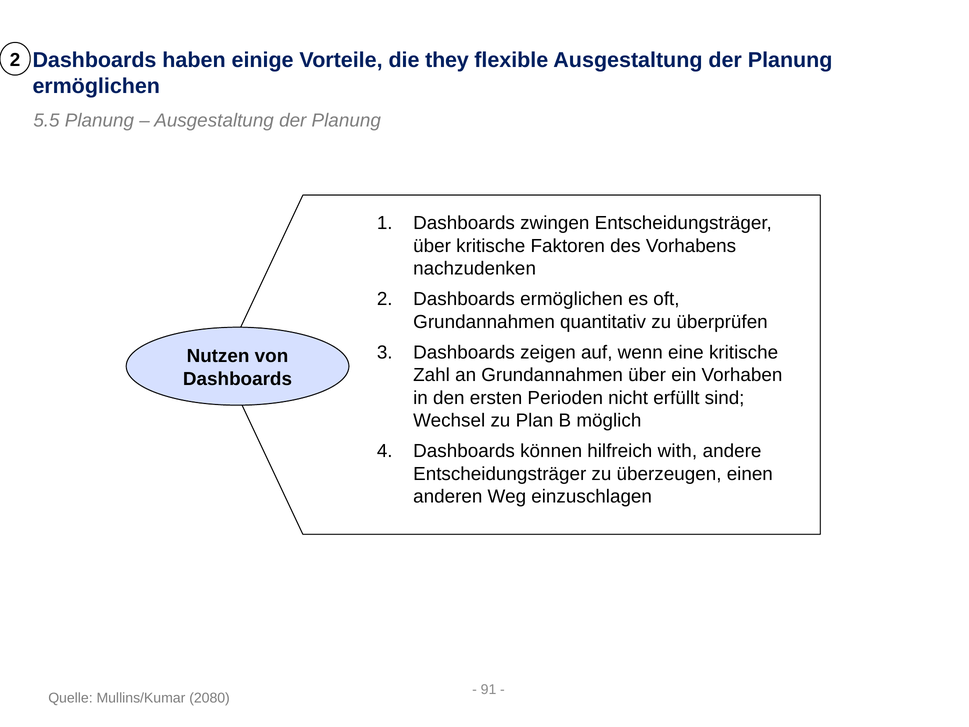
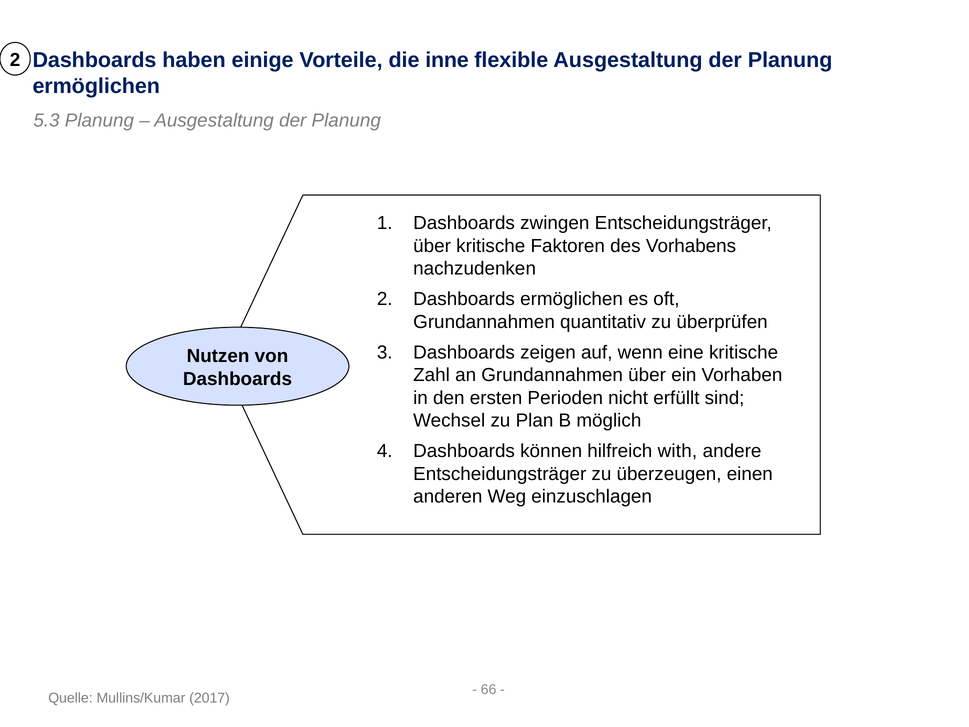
they: they -> inne (447, 60)
5.5: 5.5 -> 5.3 (46, 120)
91: 91 -> 66 (489, 690)
2080: 2080 -> 2017 (210, 698)
